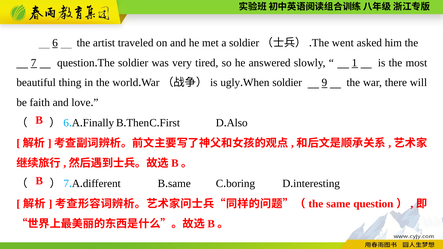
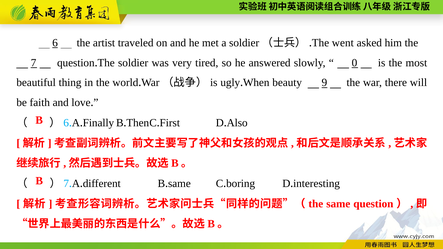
1: 1 -> 0 (354, 63)
soldier: soldier -> beauty (287, 83)
